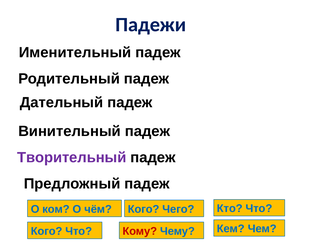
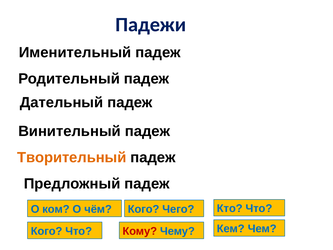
Творительный colour: purple -> orange (72, 157)
